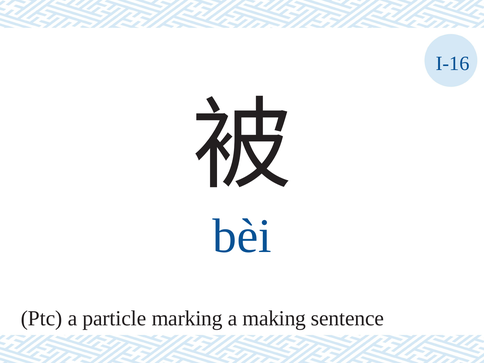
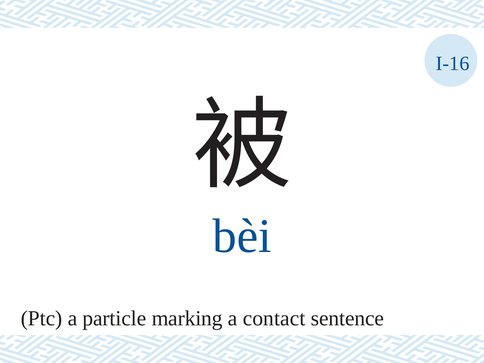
making: making -> contact (274, 318)
